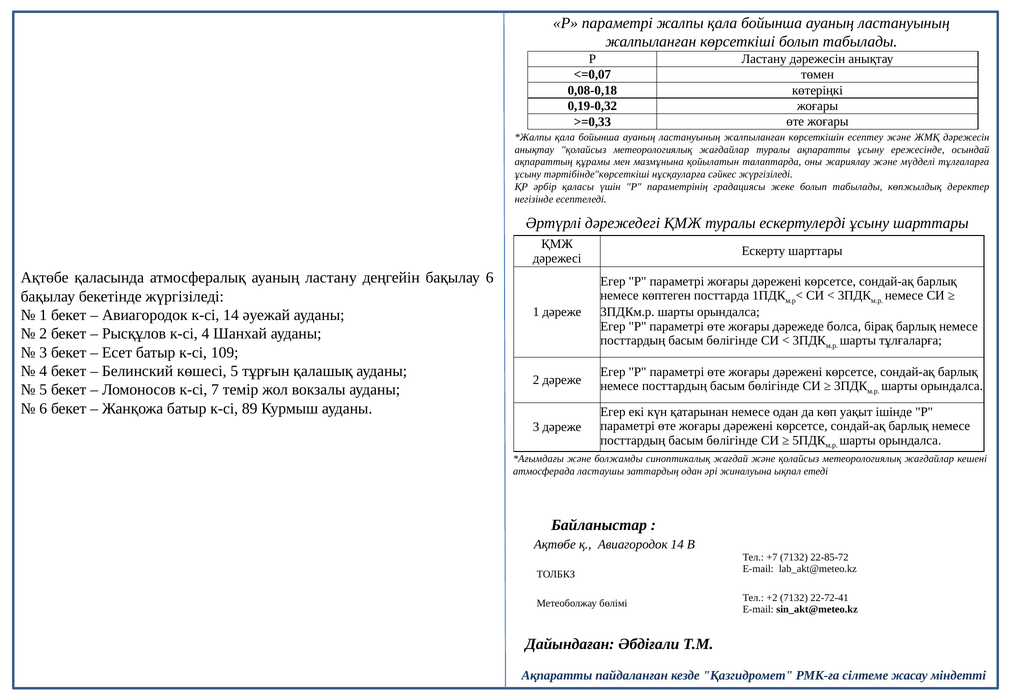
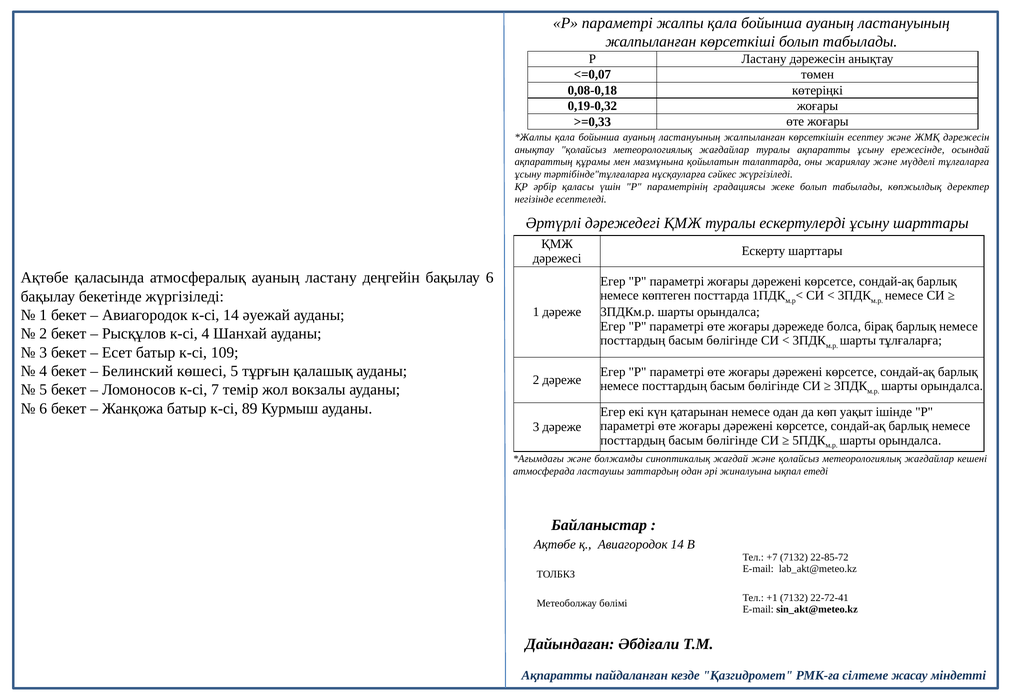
тәртібінде"көрсеткіші: тәртібінде"көрсеткіші -> тәртібінде"тұлғаларға (597, 174)
+2: +2 -> +1 (772, 598)
